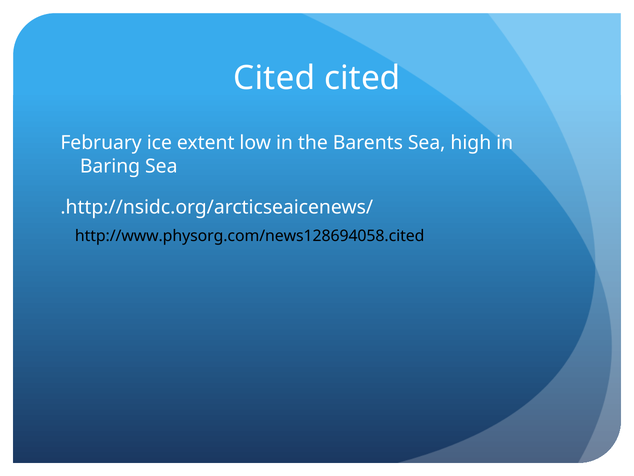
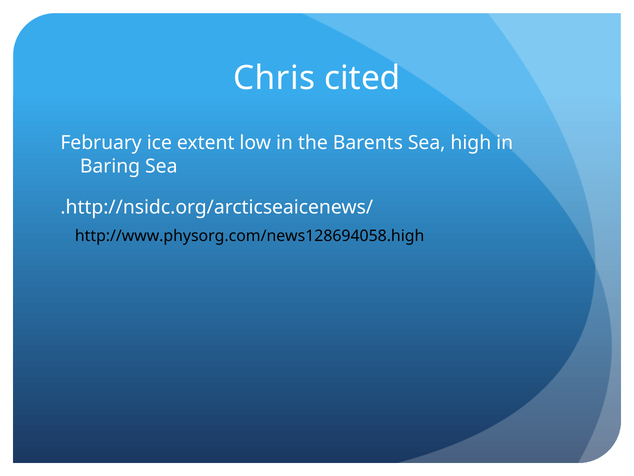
Cited: Cited -> Chris (274, 78)
http://www.physorg.com/news128694058.cited: http://www.physorg.com/news128694058.cited -> http://www.physorg.com/news128694058.high (250, 236)
